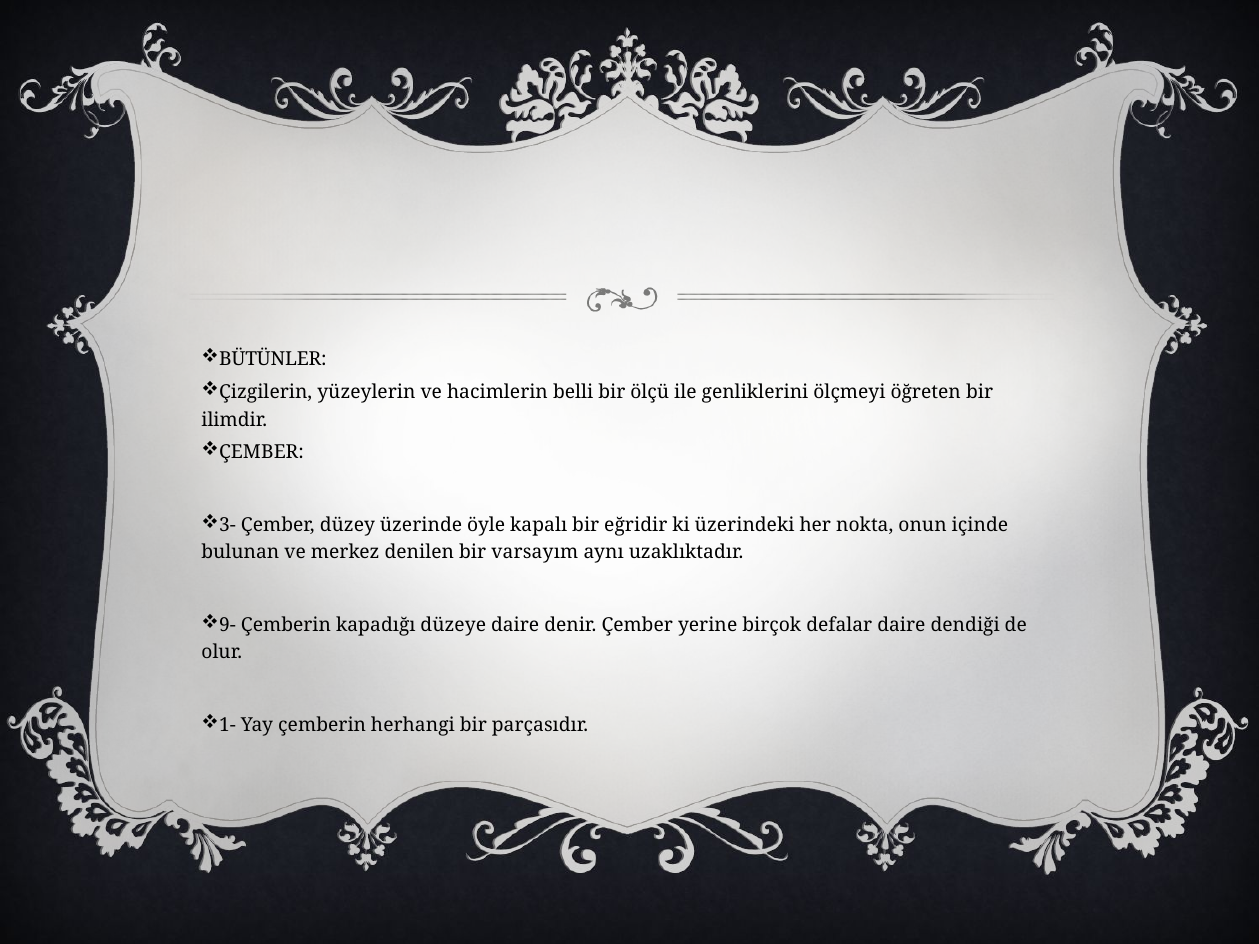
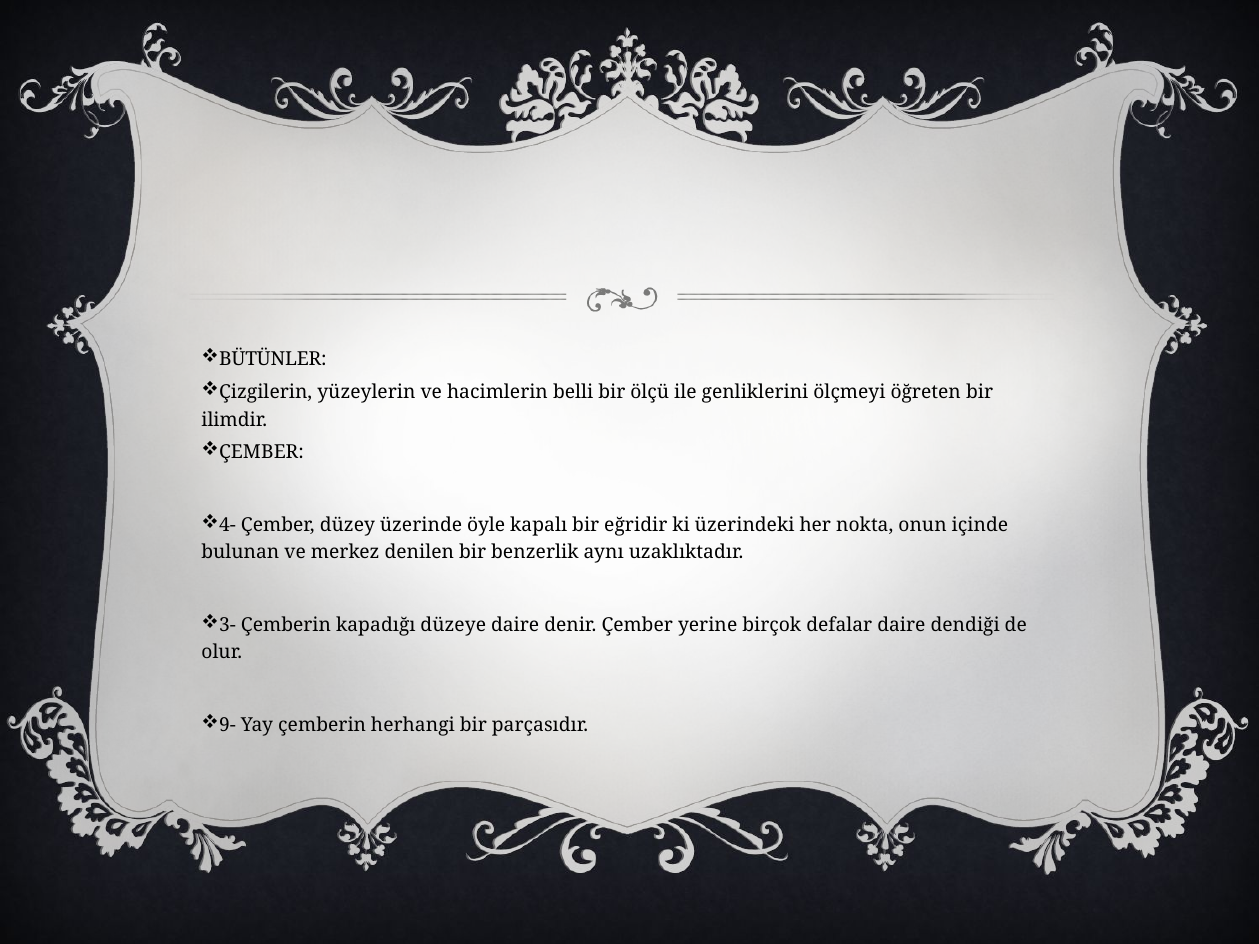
3-: 3- -> 4- (228, 525)
varsayım: varsayım -> benzerlik (535, 553)
9-: 9- -> 3- (228, 625)
1-: 1- -> 9- (228, 725)
